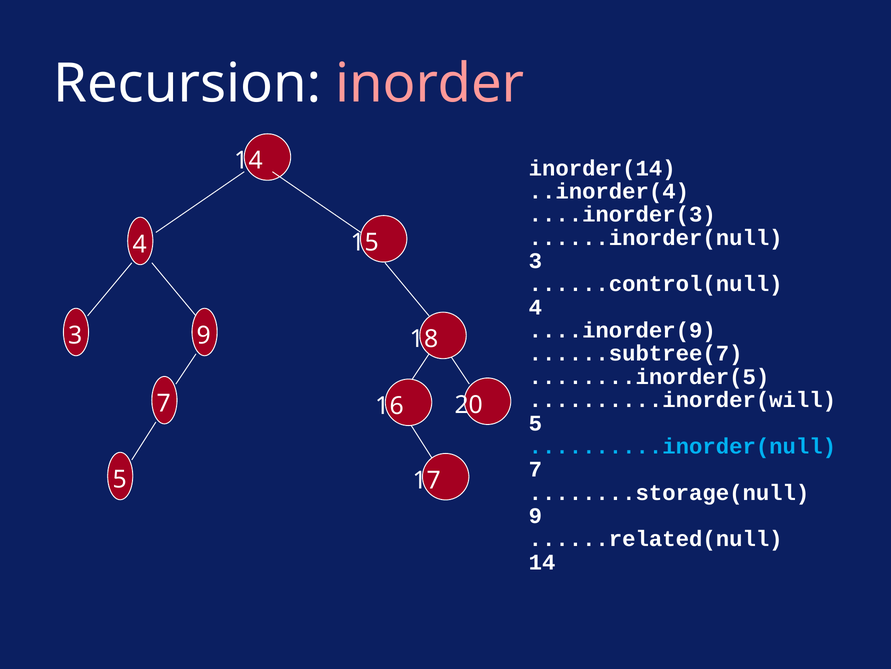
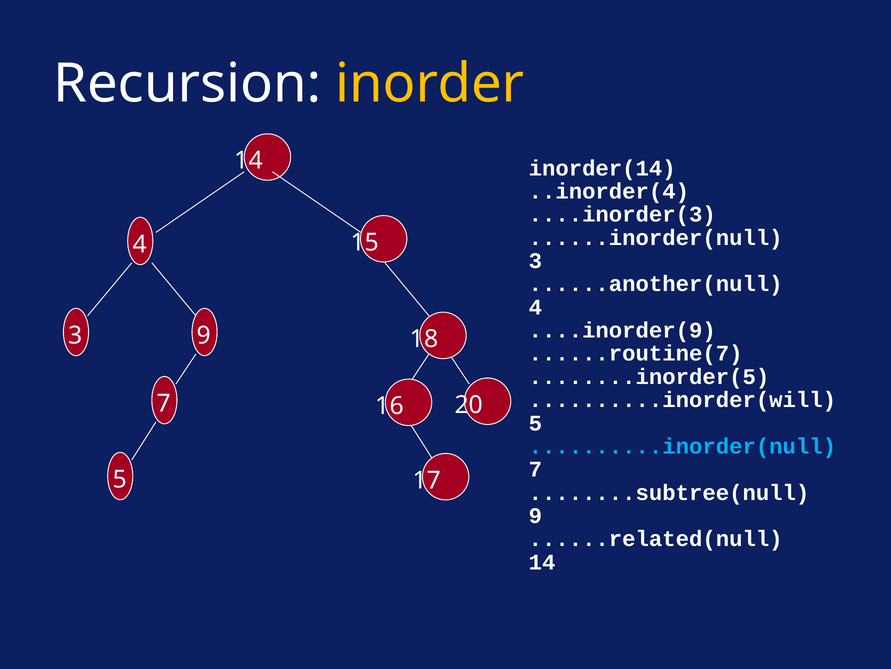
inorder colour: pink -> yellow (430, 84)
......control(null: ......control(null -> ......another(null (656, 284)
......subtree(7: ......subtree(7 -> ......routine(7 (636, 353)
........storage(null: ........storage(null -> ........subtree(null (669, 492)
